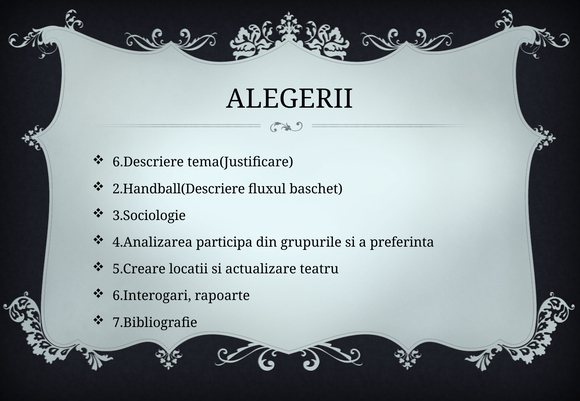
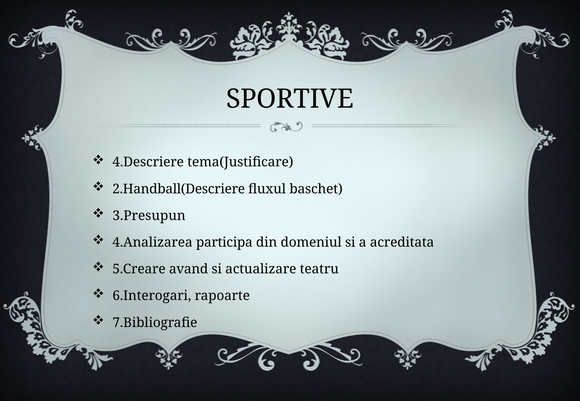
ALEGERII: ALEGERII -> SPORTIVE (290, 99)
6.Descriere: 6.Descriere -> 4.Descriere (148, 162)
3.Sociologie: 3.Sociologie -> 3.Presupun (149, 216)
grupurile: grupurile -> domeniul (311, 243)
preferinta: preferinta -> acreditata (402, 243)
locatii: locatii -> avand (189, 270)
